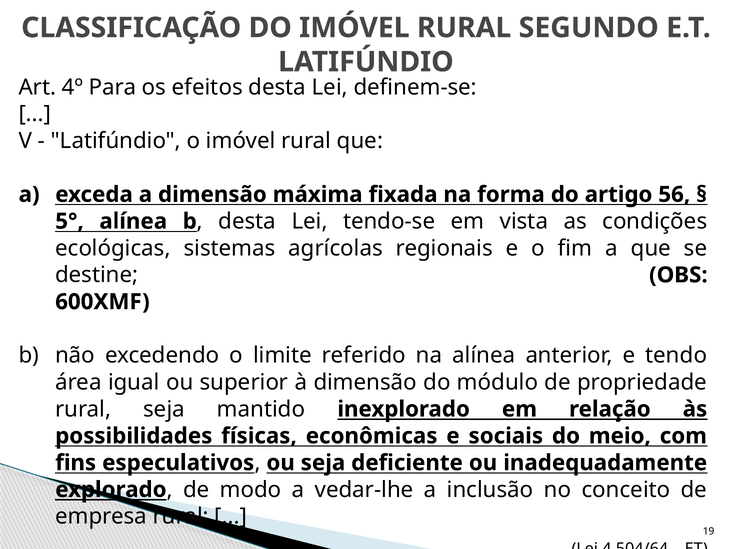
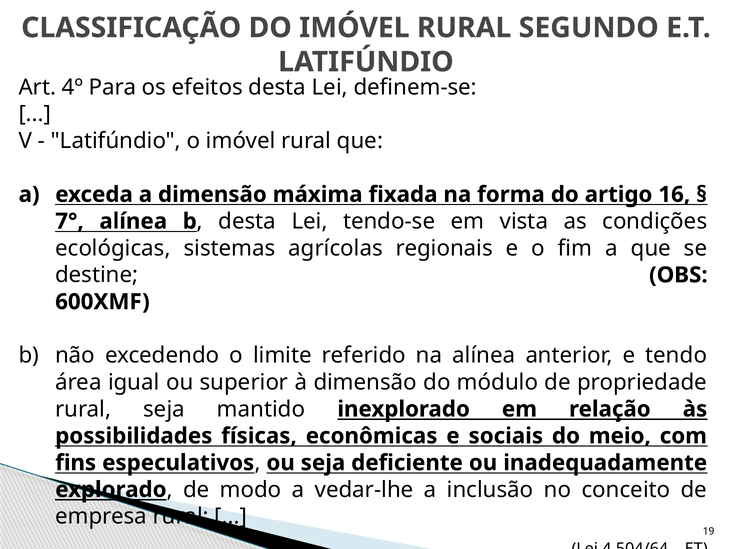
56: 56 -> 16 (674, 194)
5°: 5° -> 7° (70, 221)
